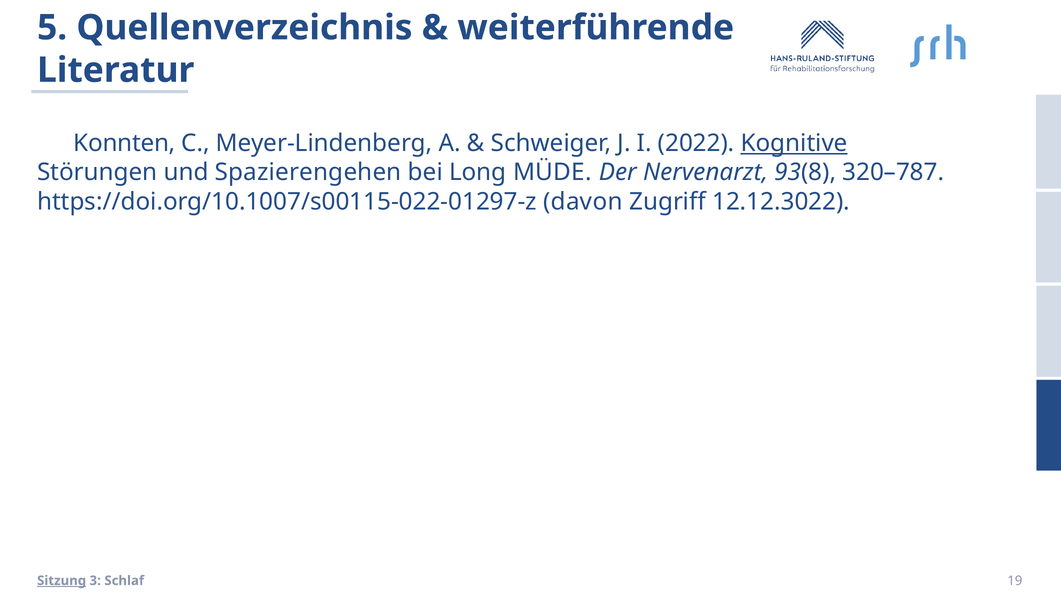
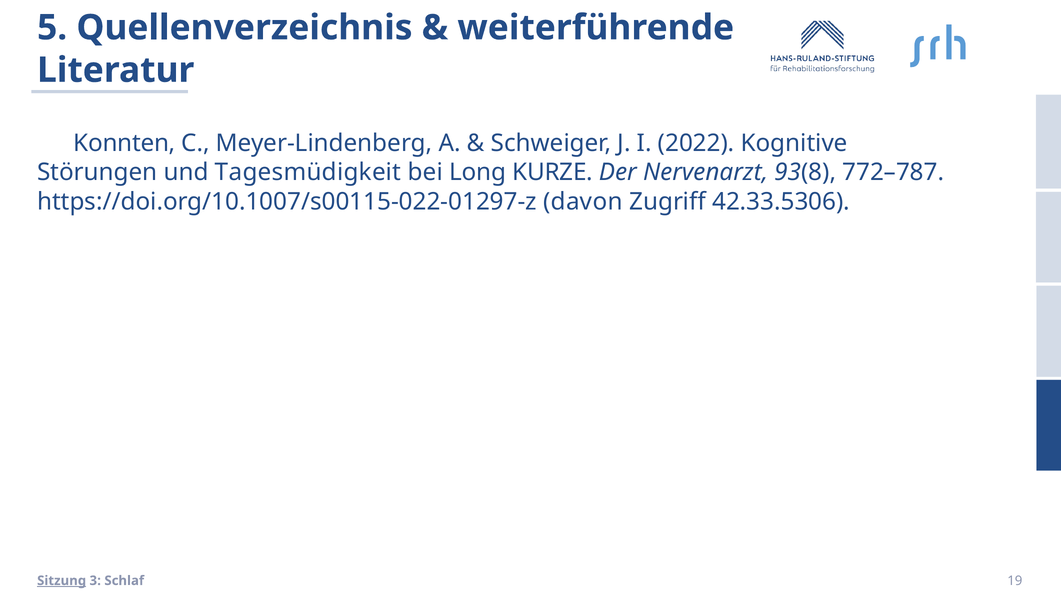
Kognitive underline: present -> none (794, 143)
Spazierengehen: Spazierengehen -> Tagesmüdigkeit (308, 172)
MÜDE: MÜDE -> KURZE (553, 172)
320–787: 320–787 -> 772–787 (893, 172)
12.12.3022: 12.12.3022 -> 42.33.5306 (781, 202)
